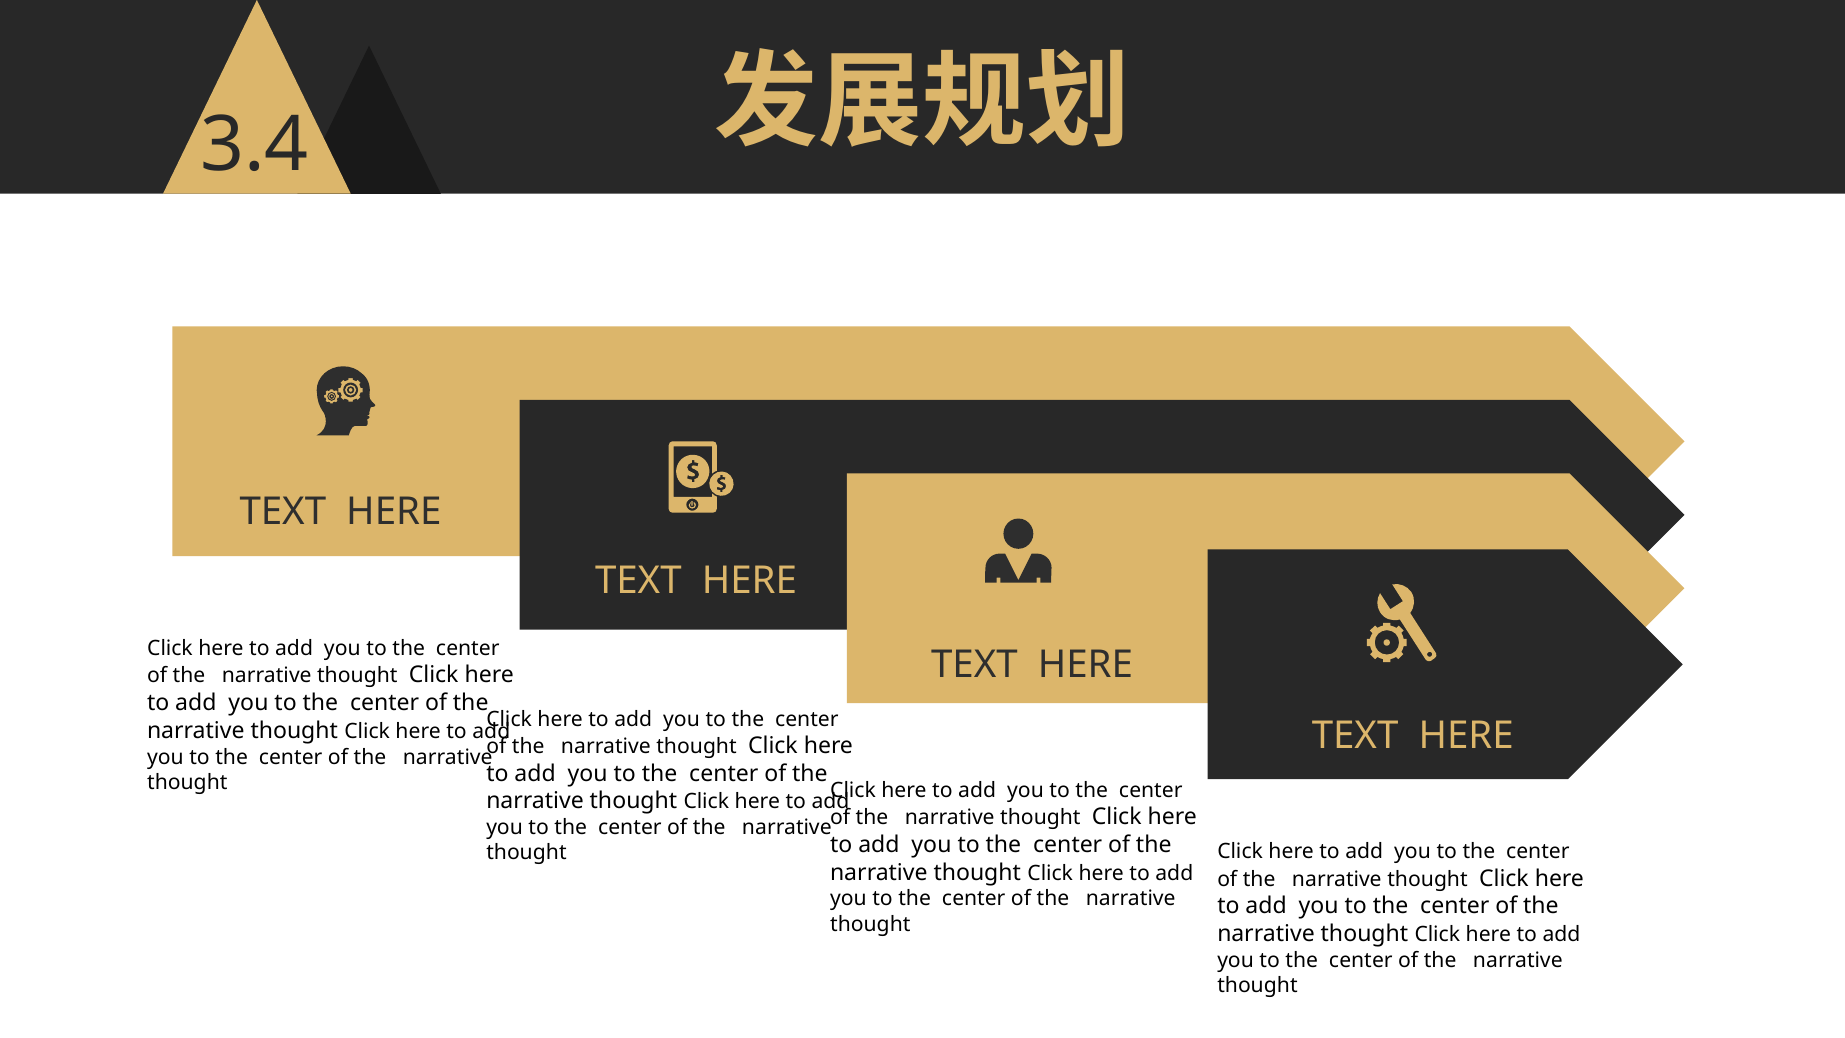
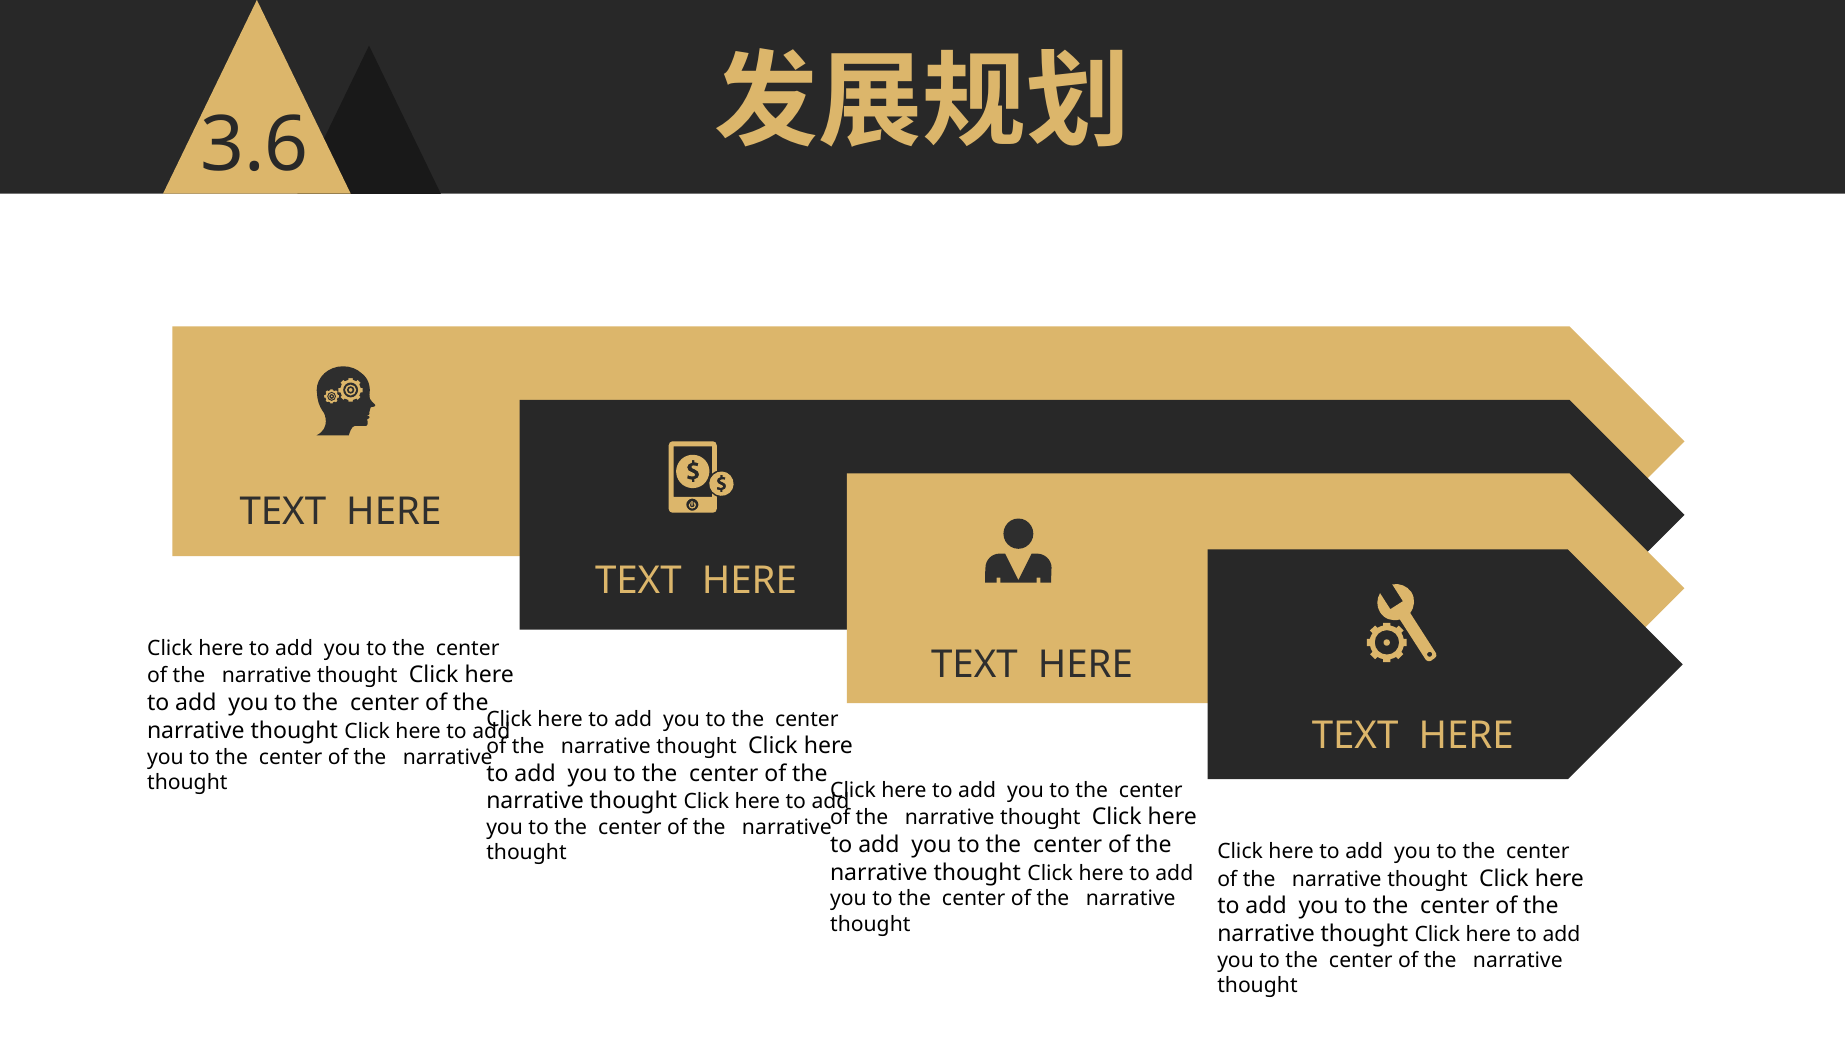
3.4: 3.4 -> 3.6 (255, 145)
